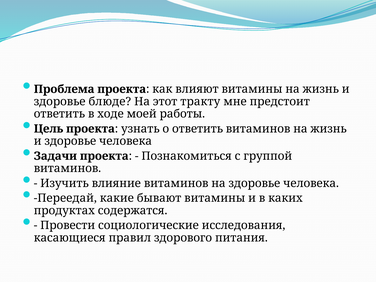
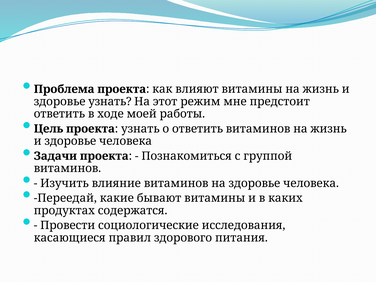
здоровье блюде: блюде -> узнать (110, 102)
тракту: тракту -> режим (200, 102)
